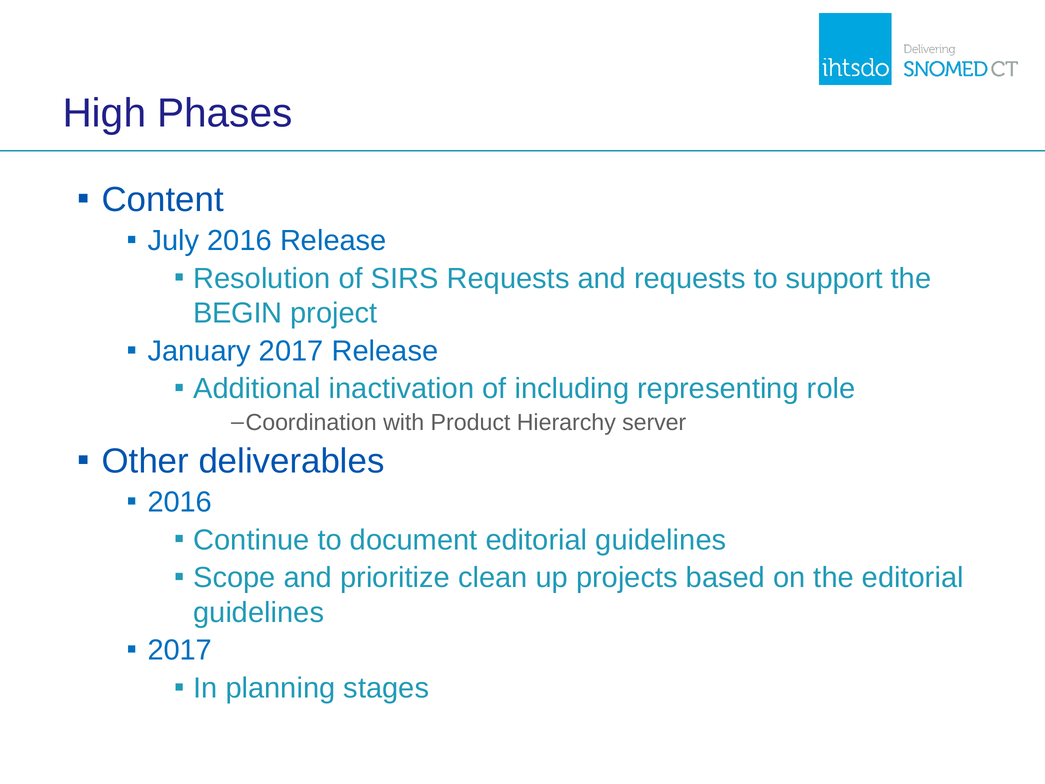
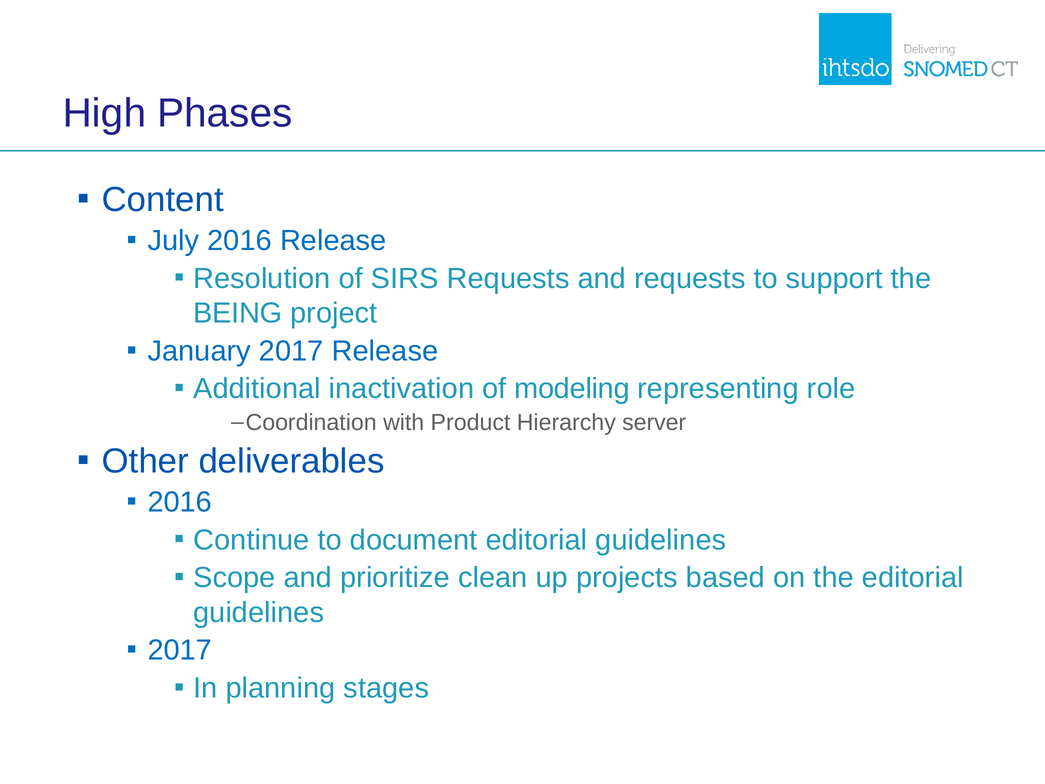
BEGIN: BEGIN -> BEING (238, 313)
including: including -> modeling (572, 389)
